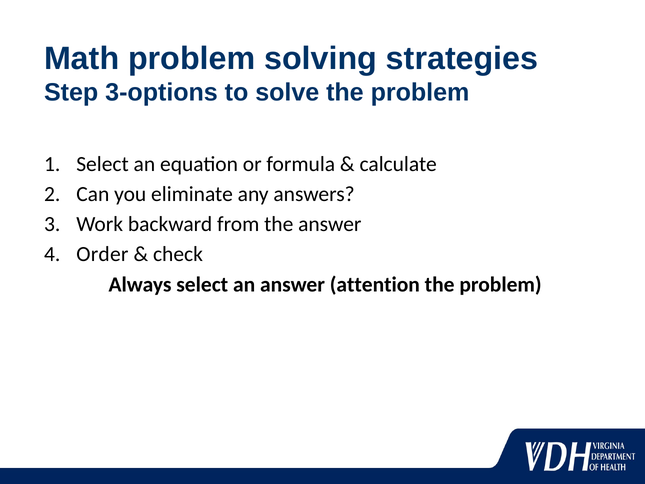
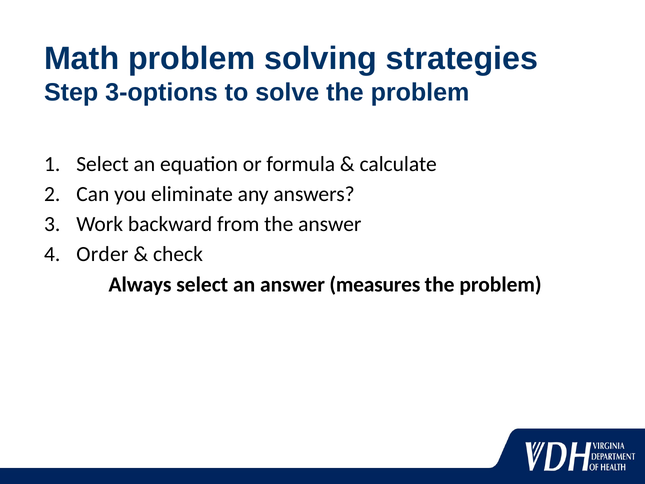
attention: attention -> measures (375, 284)
